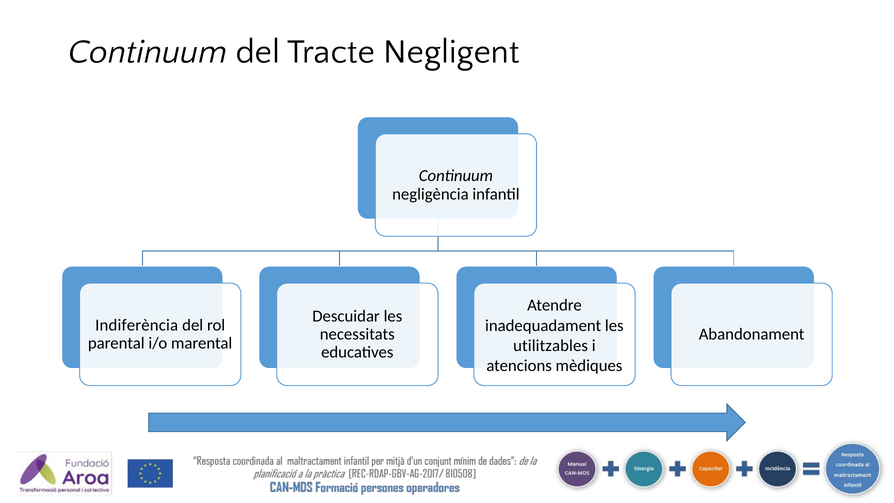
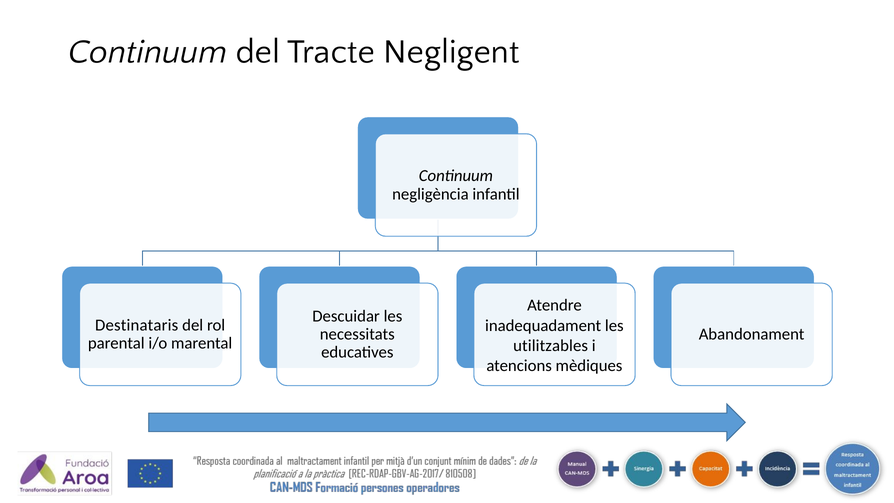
Indiferència: Indiferència -> Destinataris (137, 325)
